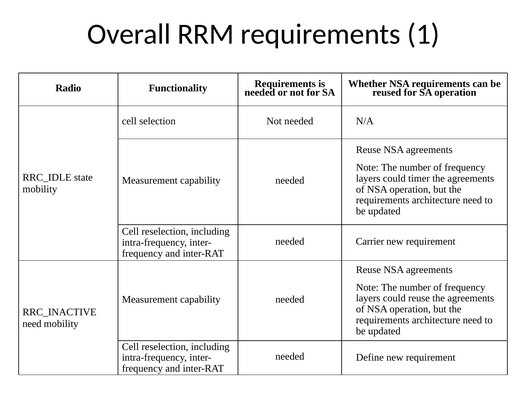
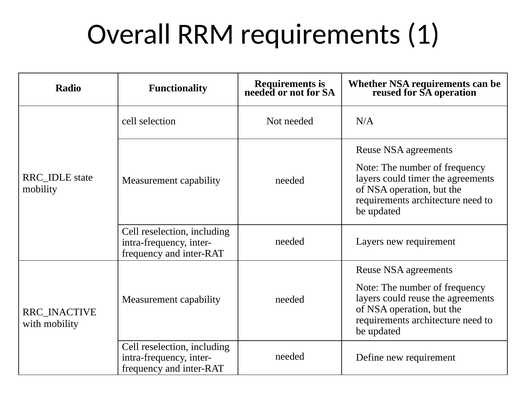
needed Carrier: Carrier -> Layers (370, 242)
need: need -> with (32, 324)
